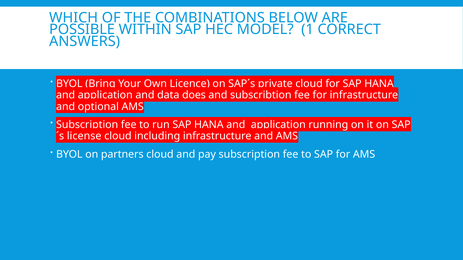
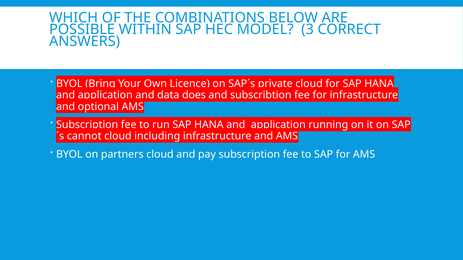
1: 1 -> 3 (307, 30)
license: license -> cannot (84, 136)
